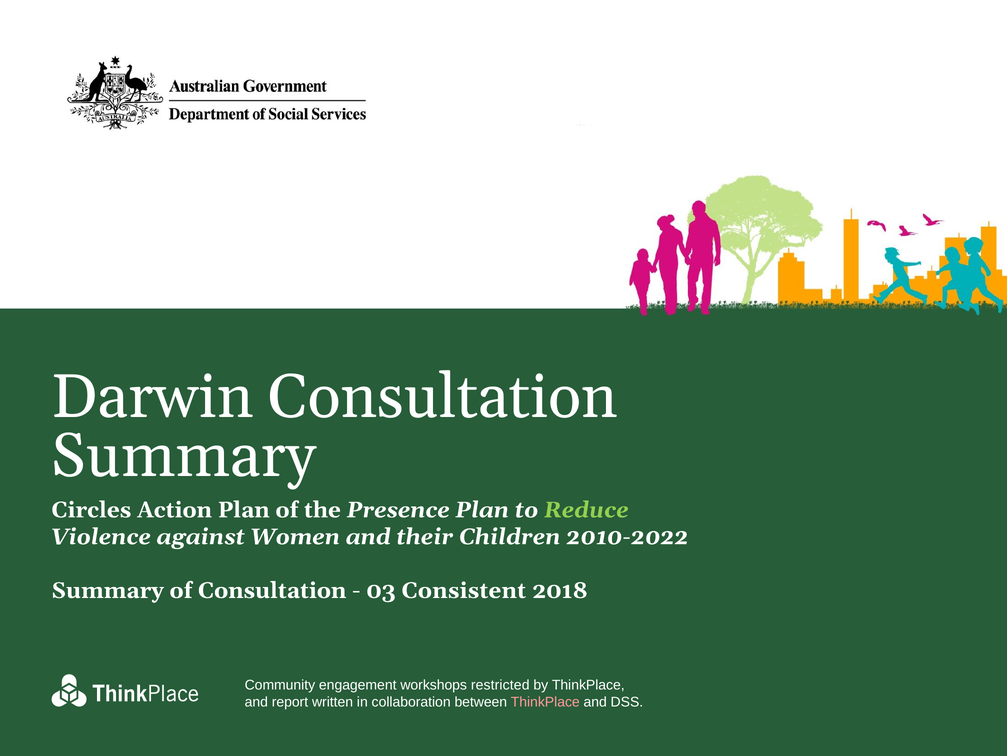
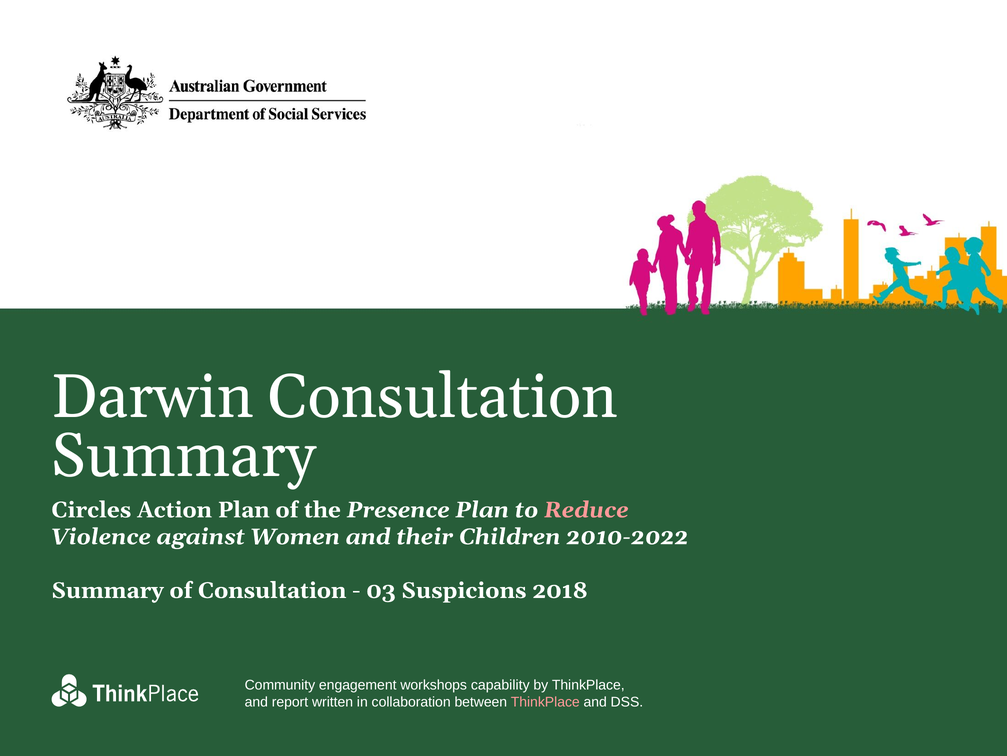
Reduce colour: light green -> pink (586, 509)
Consistent: Consistent -> Suspicions (464, 590)
restricted: restricted -> capability (500, 685)
